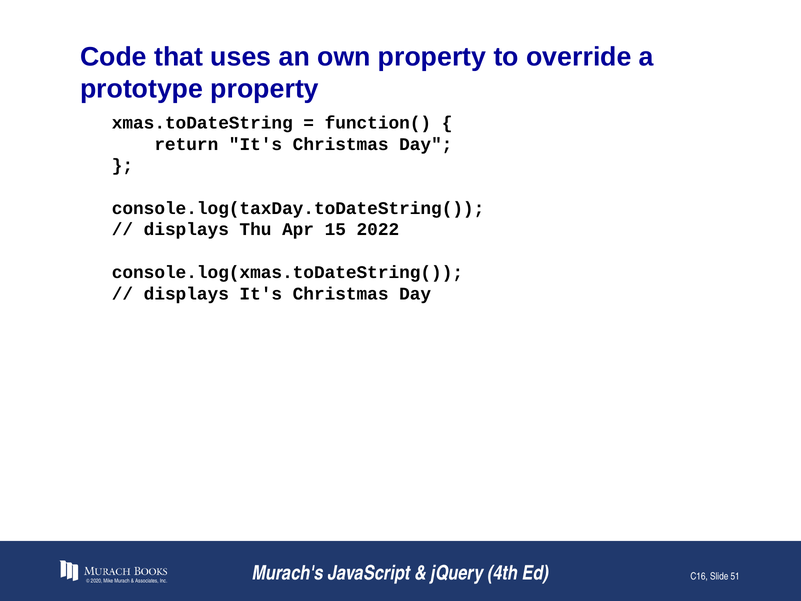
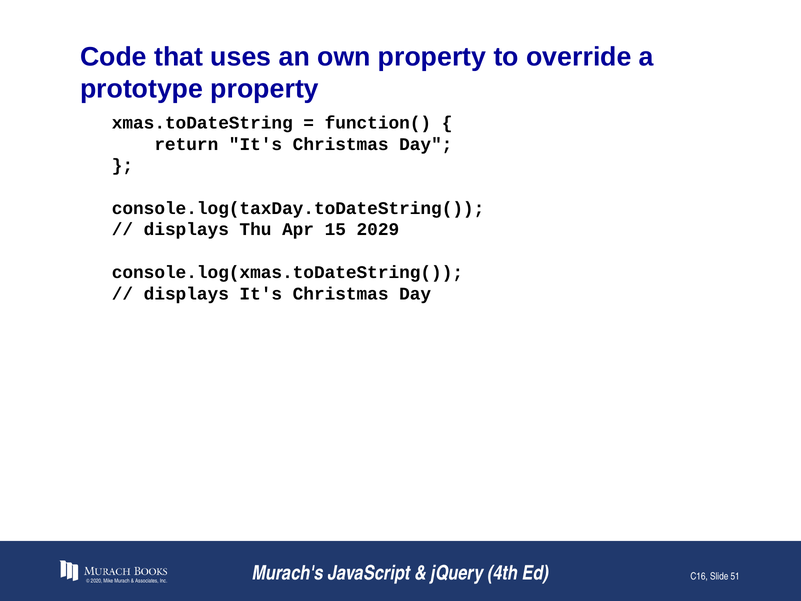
2022: 2022 -> 2029 (378, 229)
